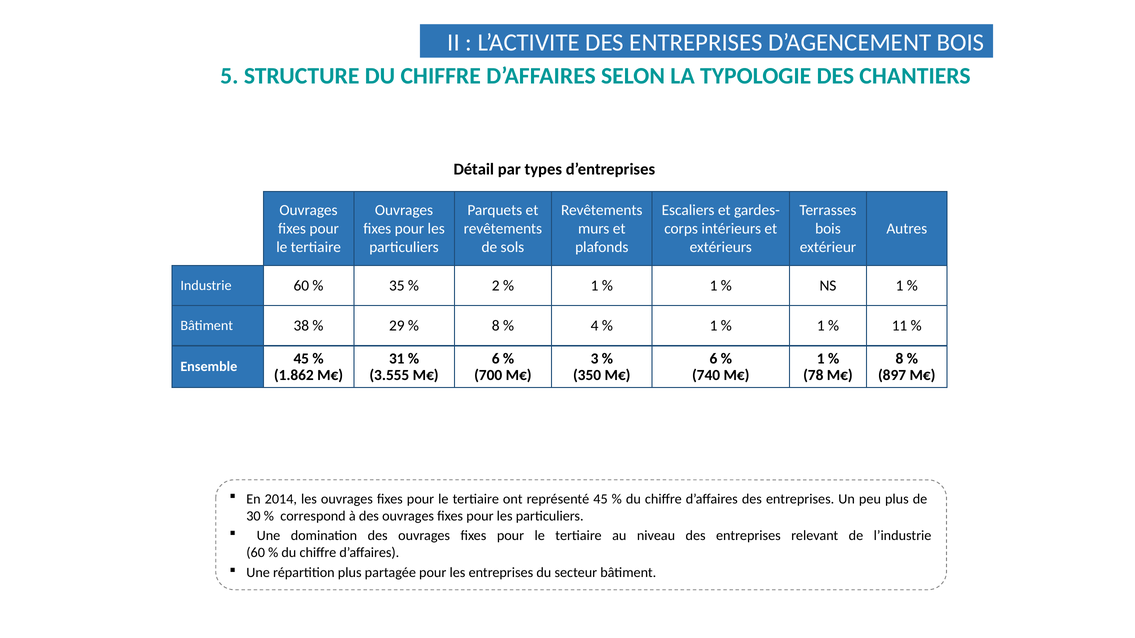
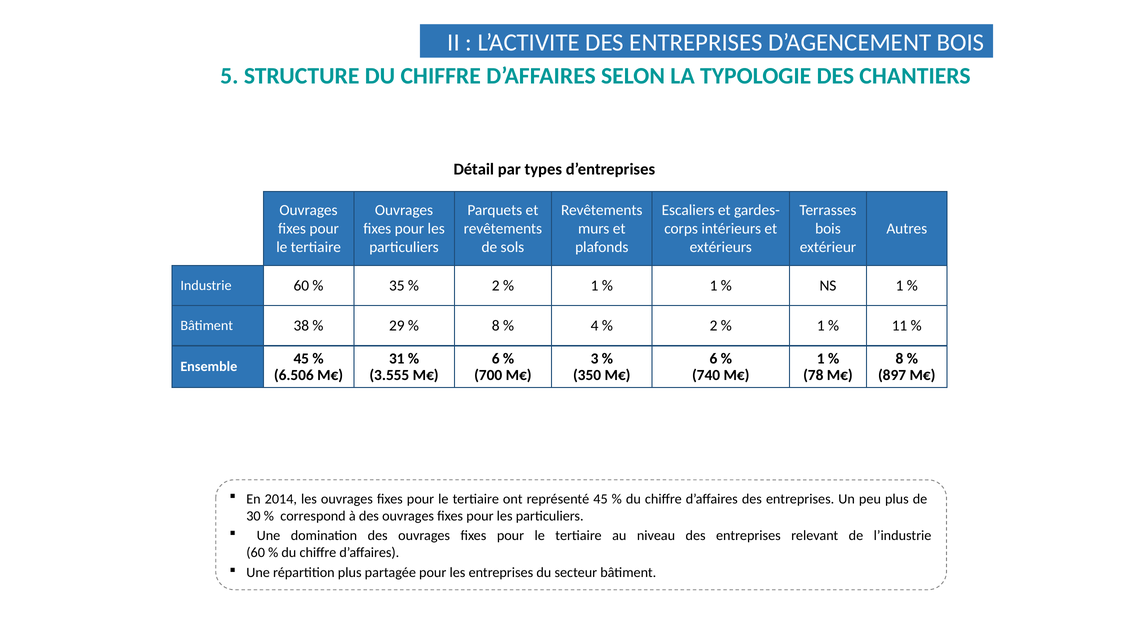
1: 1 -> 2 (714, 326)
1.862: 1.862 -> 6.506 (294, 376)
